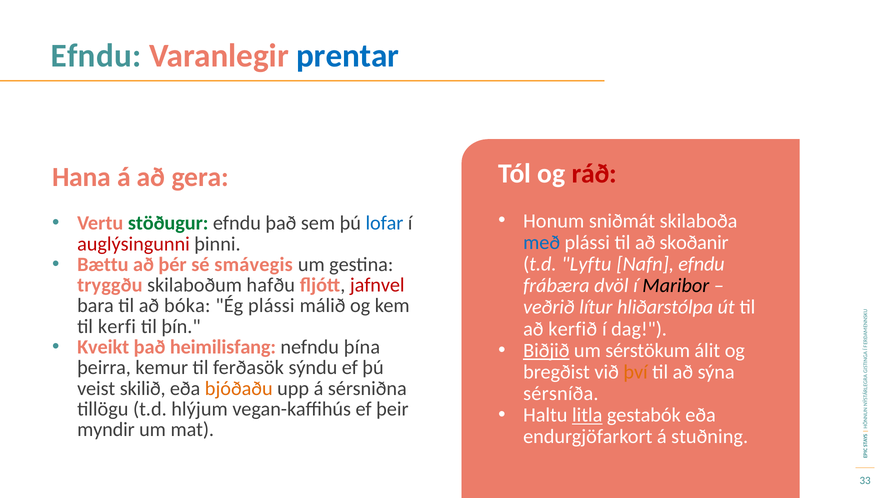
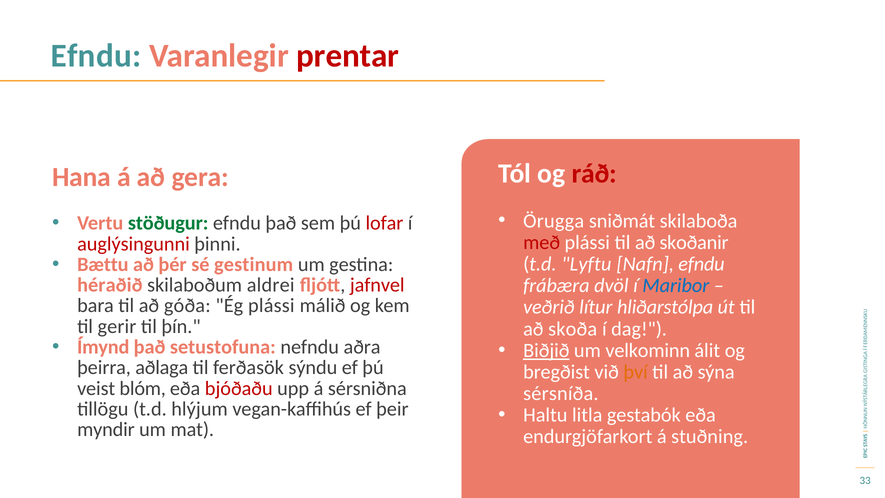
prentar colour: blue -> red (348, 56)
Honum: Honum -> Örugga (554, 221)
lofar colour: blue -> red (384, 223)
með colour: blue -> red (542, 242)
smávegis: smávegis -> gestinum (254, 264)
tryggðu: tryggðu -> héraðið (110, 285)
hafðu: hafðu -> aldrei (271, 285)
Maribor colour: black -> blue (676, 286)
bóka: bóka -> góða (187, 306)
kerfi: kerfi -> gerir (117, 326)
kerfið: kerfið -> skoða (573, 329)
Kveikt: Kveikt -> Ímynd (103, 347)
heimilisfang: heimilisfang -> setustofuna (223, 347)
þína: þína -> aðra (362, 347)
sérstökum: sérstökum -> velkominn (648, 350)
kemur: kemur -> aðlaga (162, 368)
skilið: skilið -> blóm (143, 388)
bjóðaðu colour: orange -> red (239, 388)
litla underline: present -> none (587, 415)
